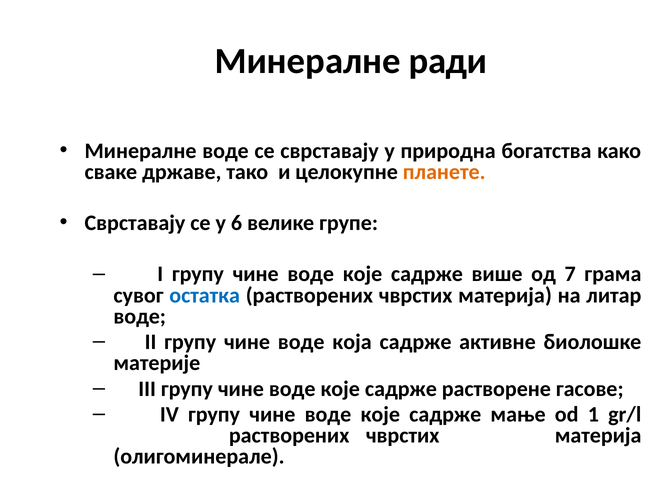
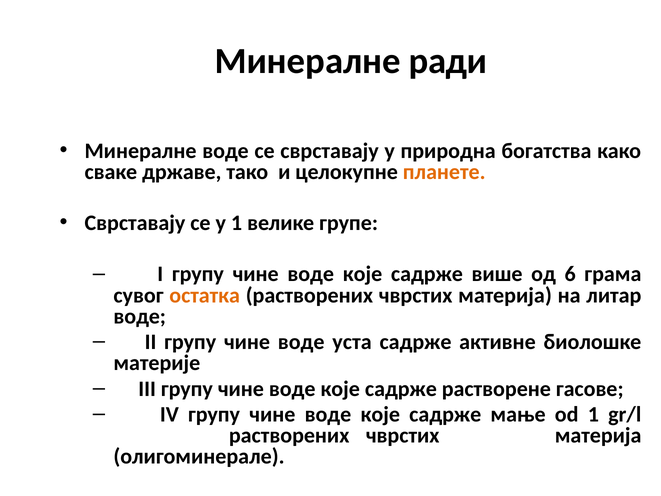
у 6: 6 -> 1 (237, 223)
7: 7 -> 6 (570, 274)
остатка colour: blue -> orange (205, 295)
која: која -> уста (352, 342)
